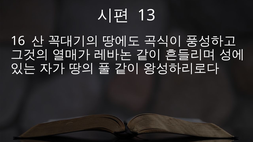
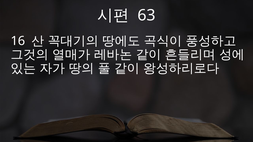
13: 13 -> 63 (147, 15)
